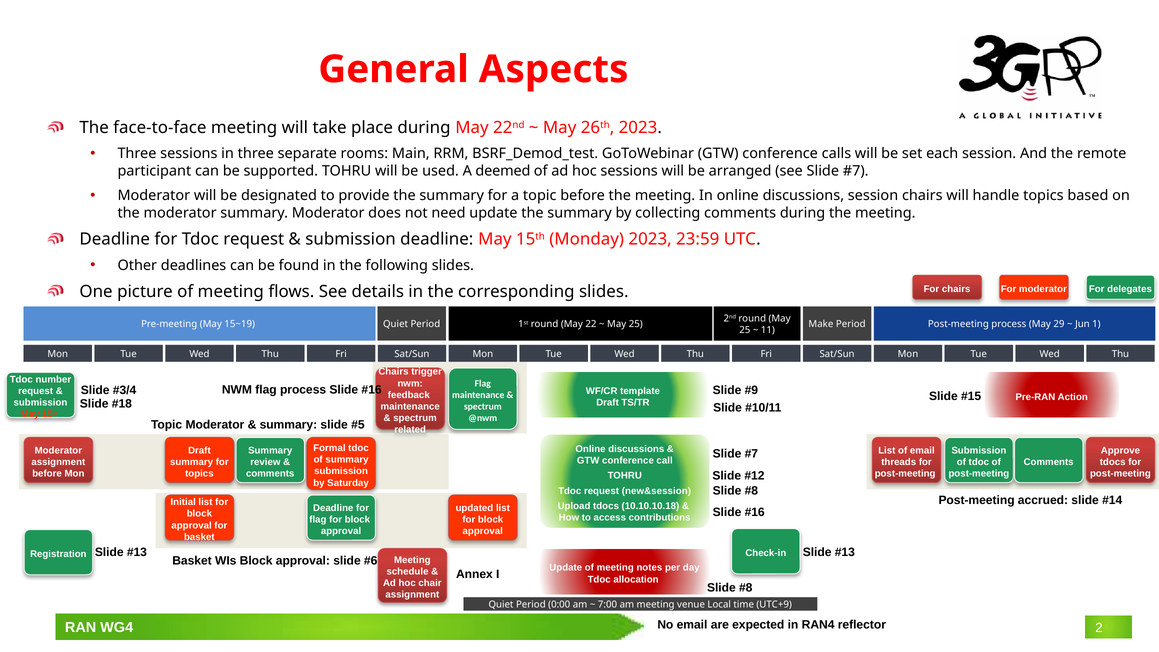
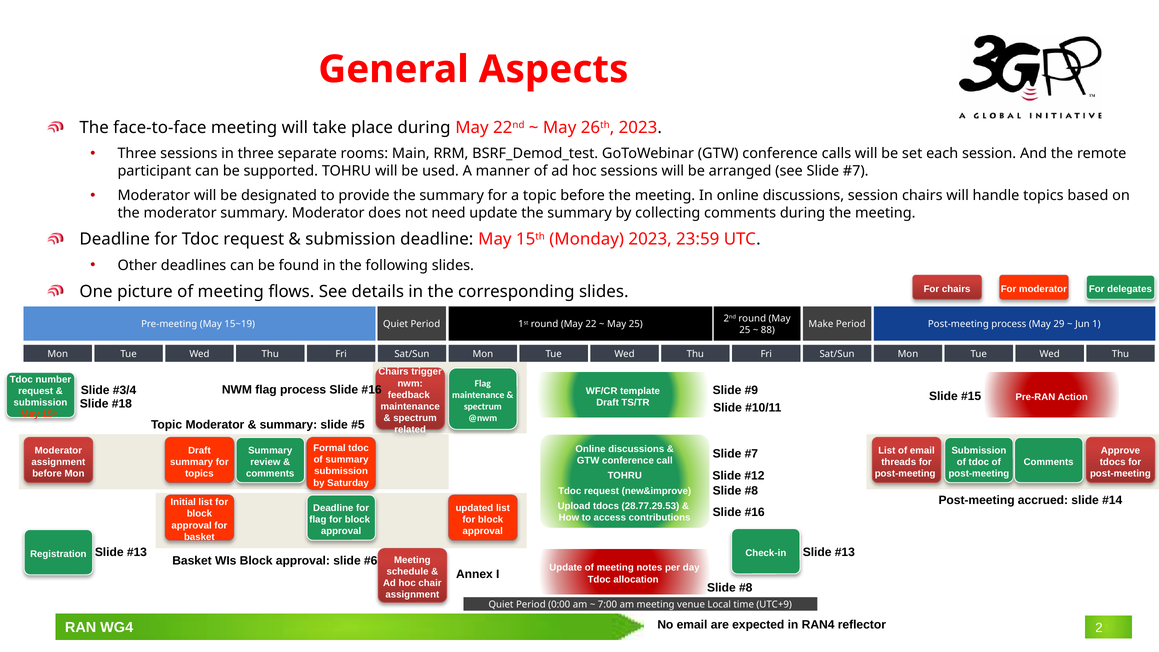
deemed: deemed -> manner (503, 171)
11: 11 -> 88 (768, 330)
new&session: new&session -> new&improve (656, 491)
10.10.10.18: 10.10.10.18 -> 28.77.29.53 (650, 506)
